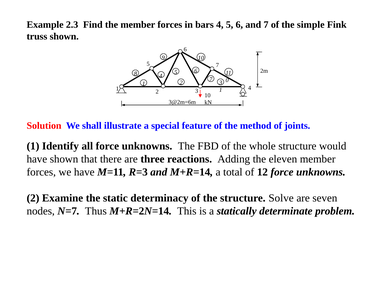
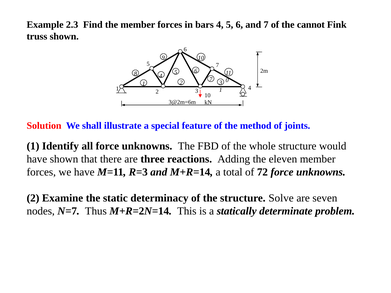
simple: simple -> cannot (311, 25)
12: 12 -> 72 (262, 172)
